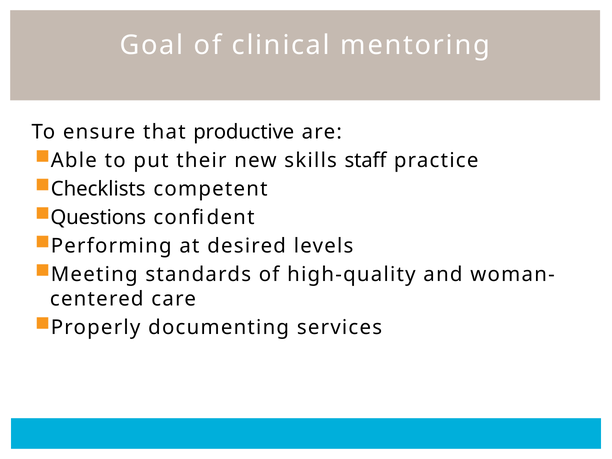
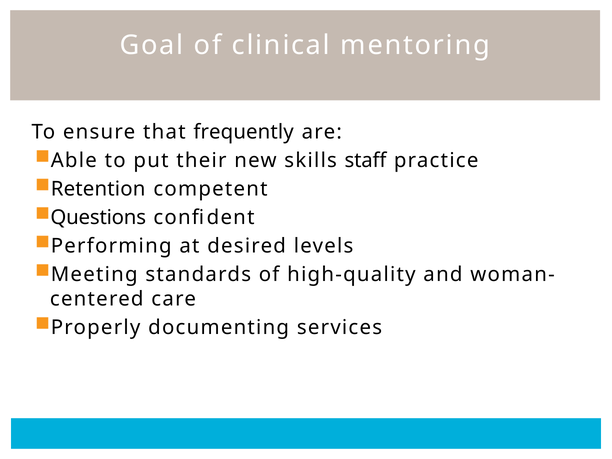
productive: productive -> frequently (244, 132)
Checklists: Checklists -> Retention (98, 189)
